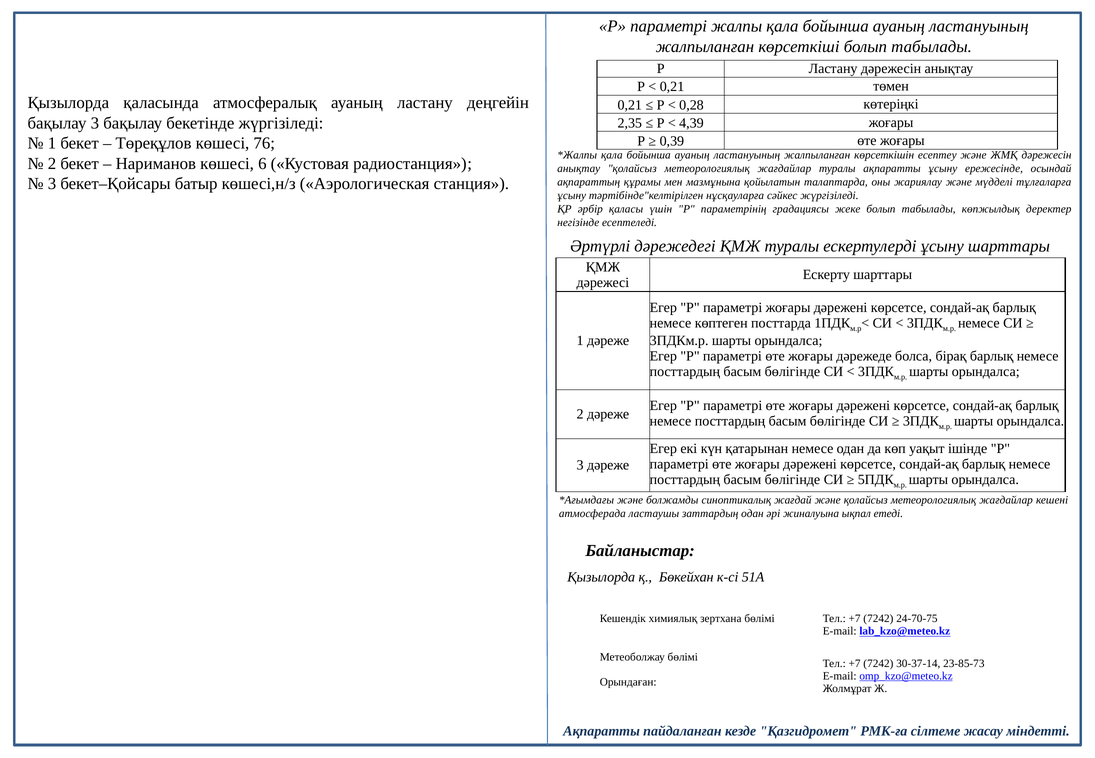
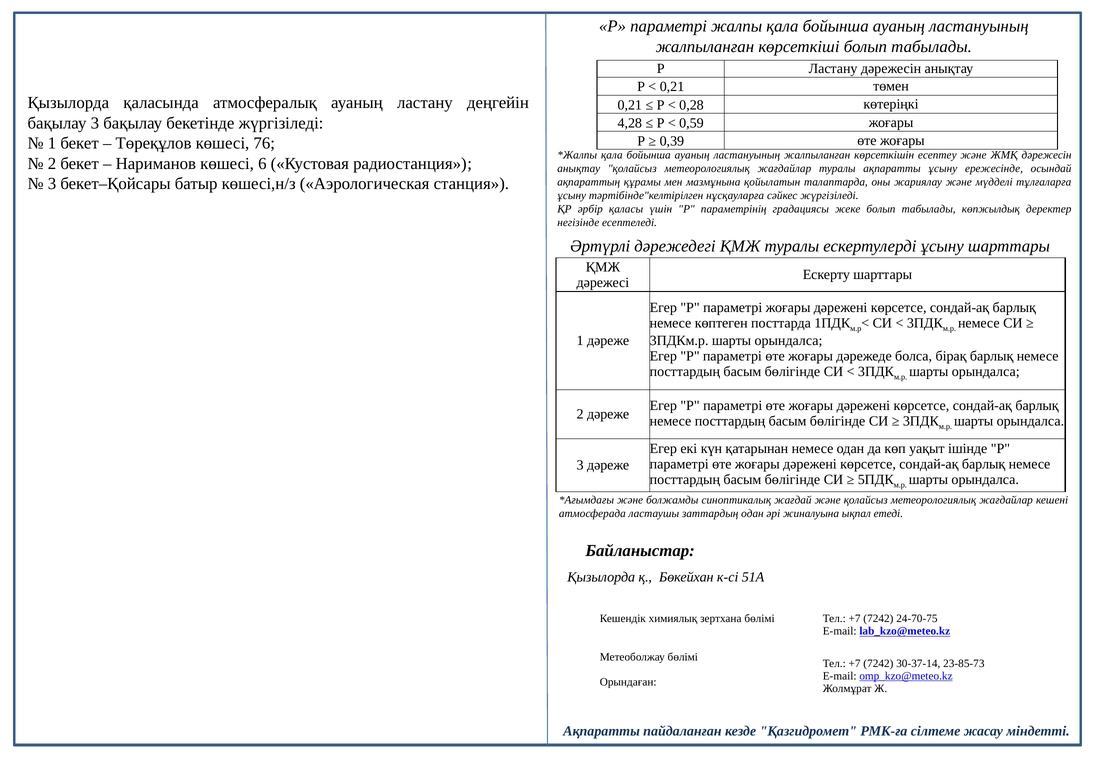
2,35: 2,35 -> 4,28 (630, 123)
4,39: 4,39 -> 0,59 (691, 123)
